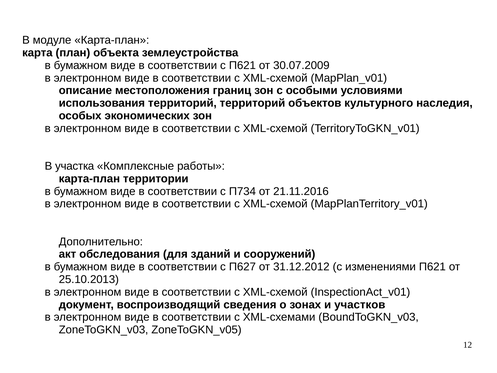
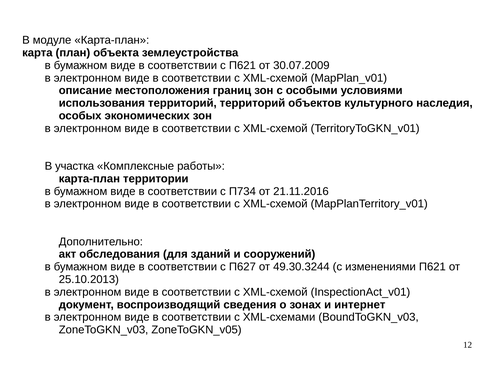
31.12.2012: 31.12.2012 -> 49.30.3244 (301, 267)
участков: участков -> интернет (360, 304)
